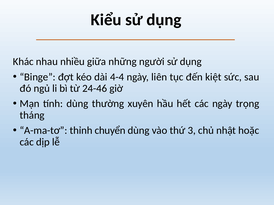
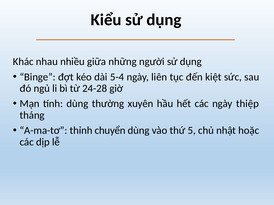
4-4: 4-4 -> 5-4 (117, 77)
24-46: 24-46 -> 24-28 (95, 89)
trọng: trọng -> thiệp (247, 104)
3: 3 -> 5 (192, 131)
